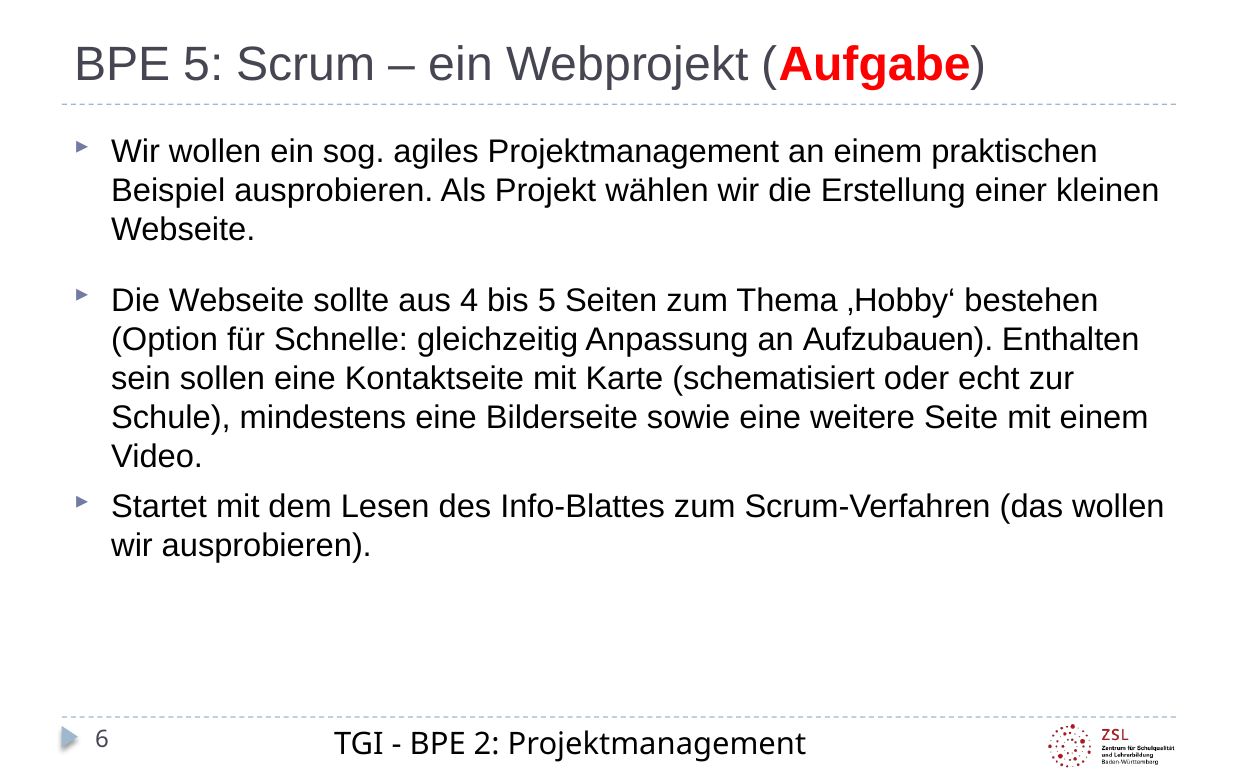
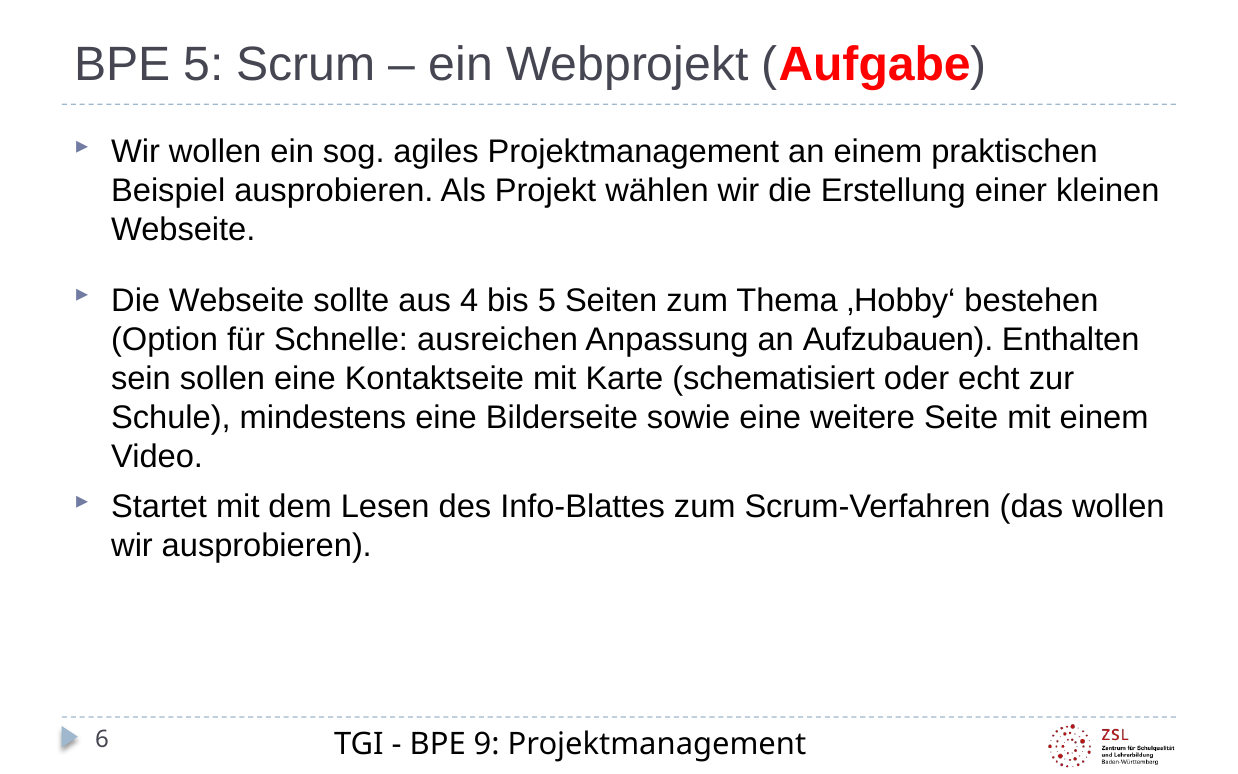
gleichzeitig: gleichzeitig -> ausreichen (498, 339)
2: 2 -> 9 (487, 744)
